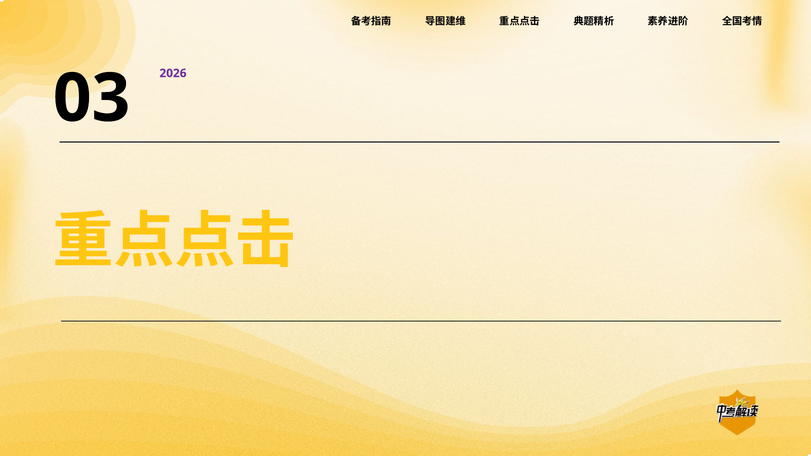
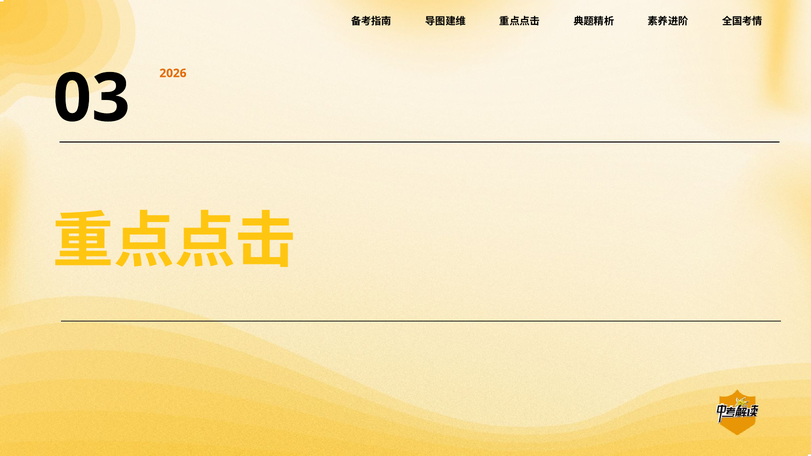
2026 colour: purple -> orange (173, 73)
